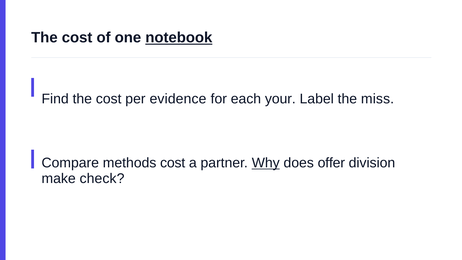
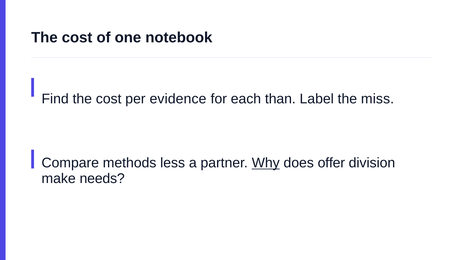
notebook underline: present -> none (179, 38)
your: your -> than (280, 99)
methods cost: cost -> less (173, 163)
check: check -> needs (102, 179)
